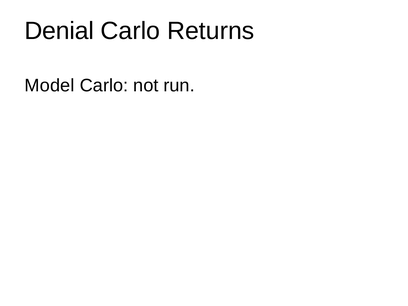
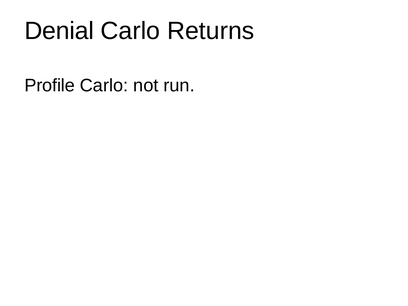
Model: Model -> Profile (50, 86)
